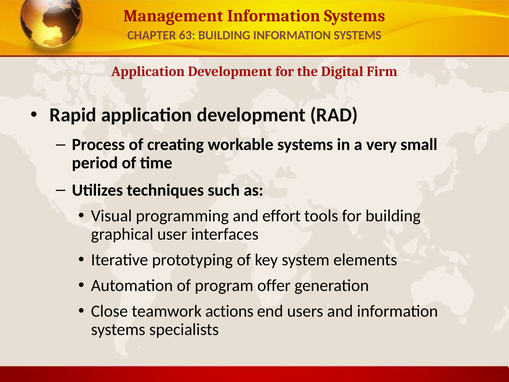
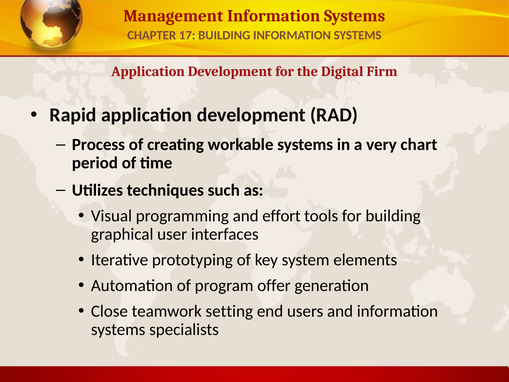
63: 63 -> 17 (187, 35)
small: small -> chart (419, 145)
actions: actions -> setting (229, 311)
